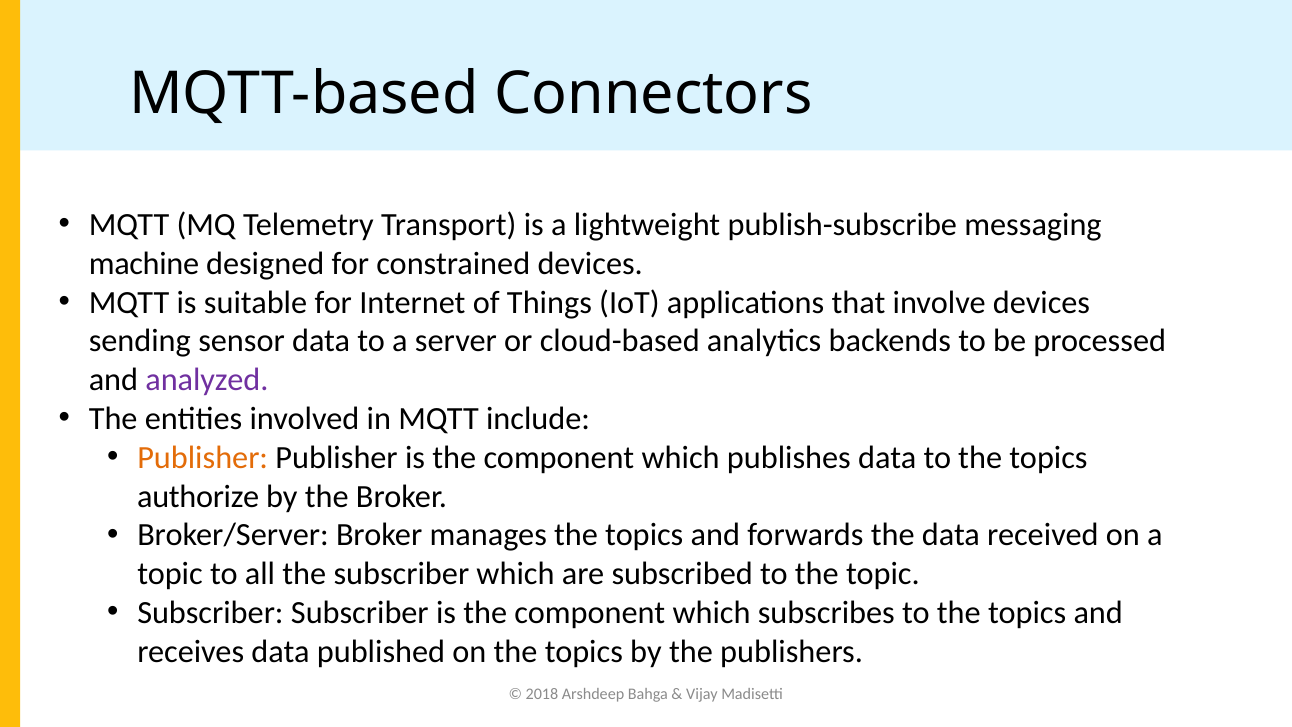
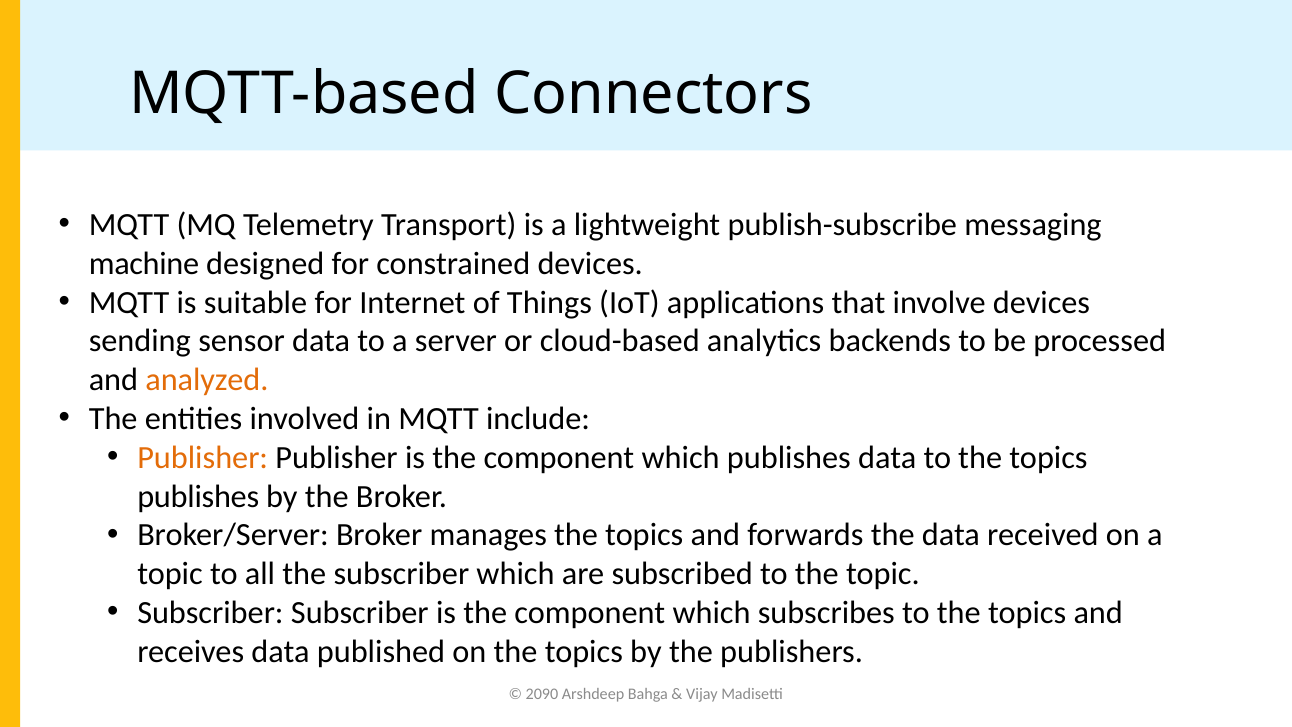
analyzed colour: purple -> orange (207, 380)
authorize: authorize -> publishes (198, 496)
2018: 2018 -> 2090 (542, 694)
